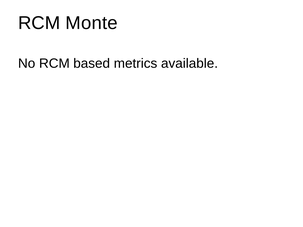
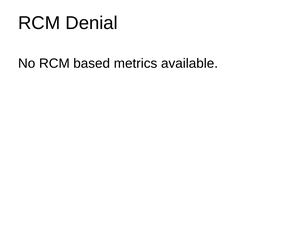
Monte: Monte -> Denial (92, 23)
